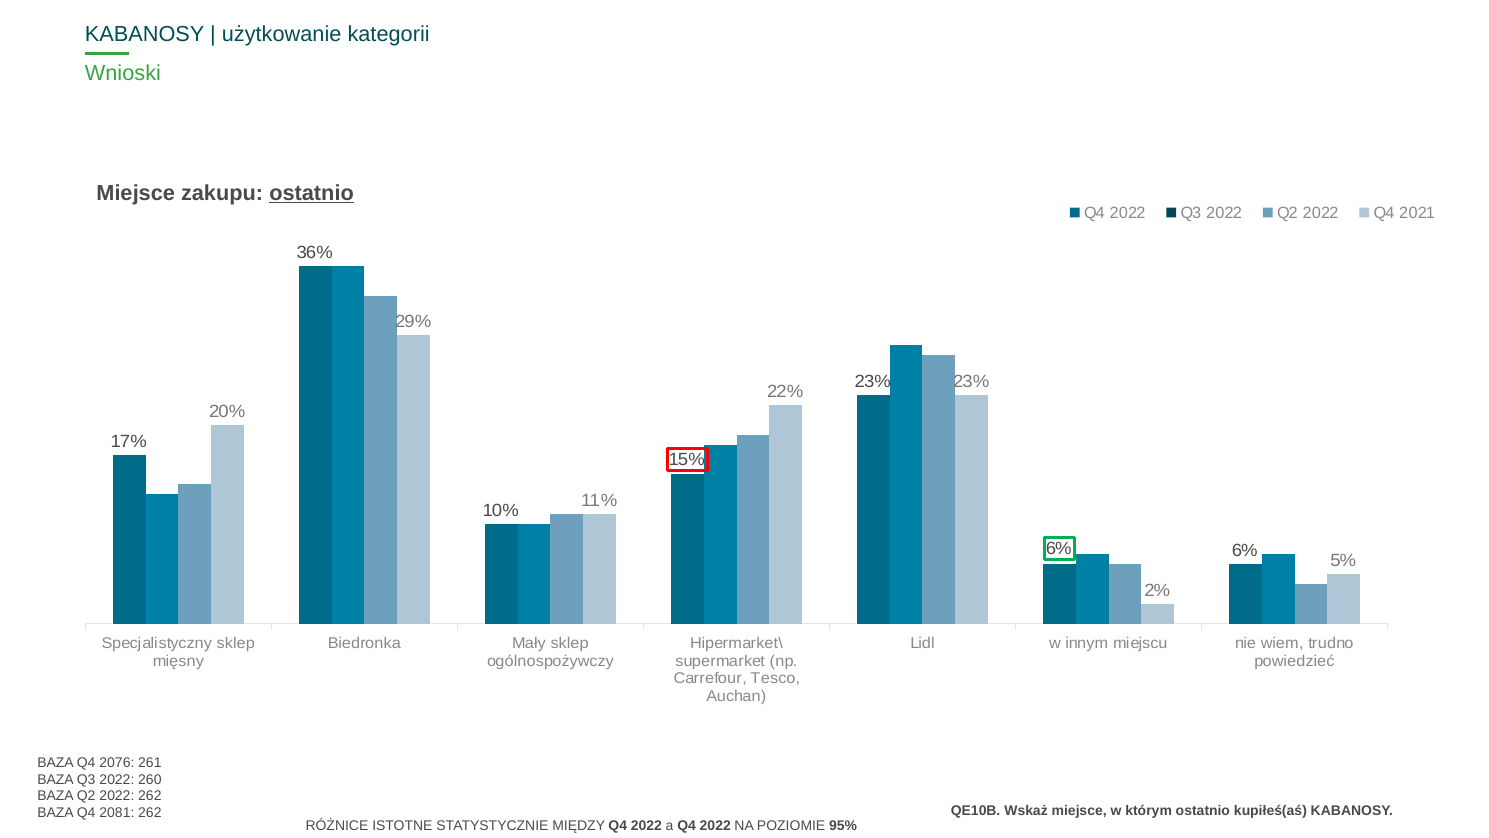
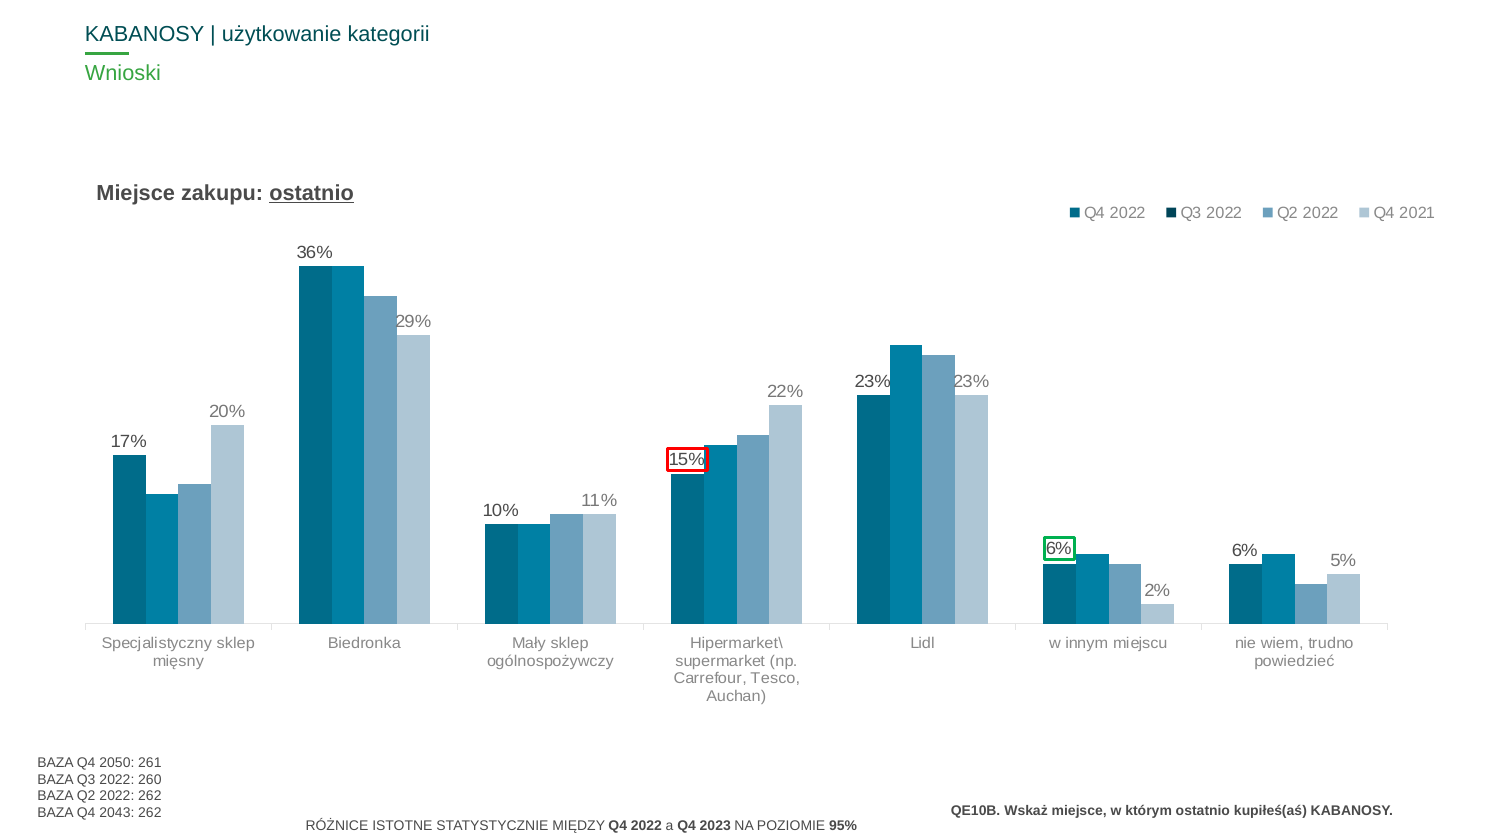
2076: 2076 -> 2050 (117, 762)
2081: 2081 -> 2043 (117, 813)
a Q4 2022: 2022 -> 2023 (715, 825)
